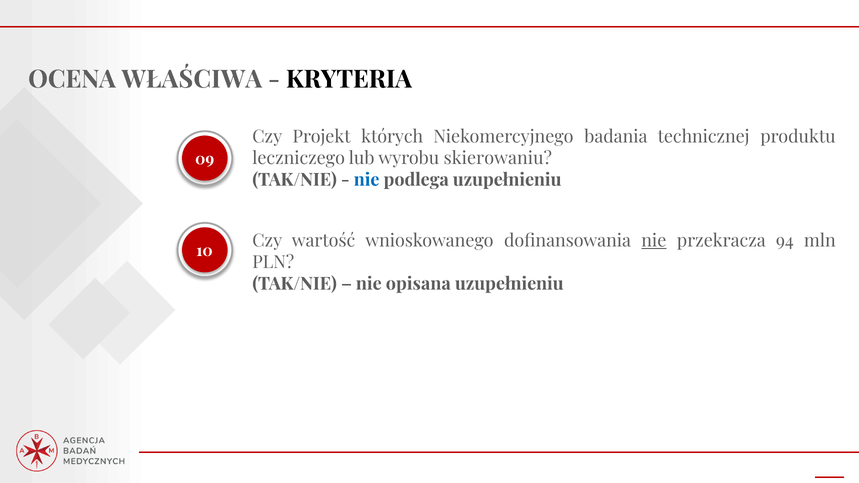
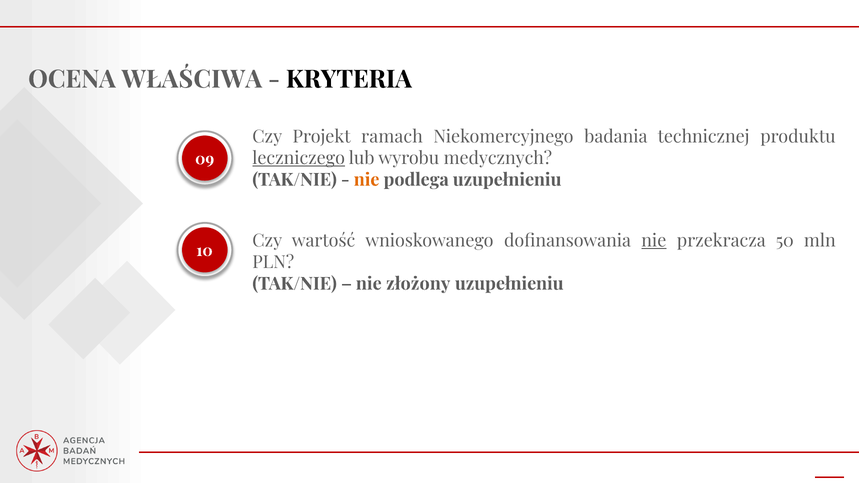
których: których -> ramach (392, 137)
leczniczego underline: none -> present (299, 158)
skierowaniu: skierowaniu -> medycznych (498, 158)
nie colour: blue -> orange (367, 180)
94: 94 -> 50 (785, 241)
opisana: opisana -> złożony (418, 284)
